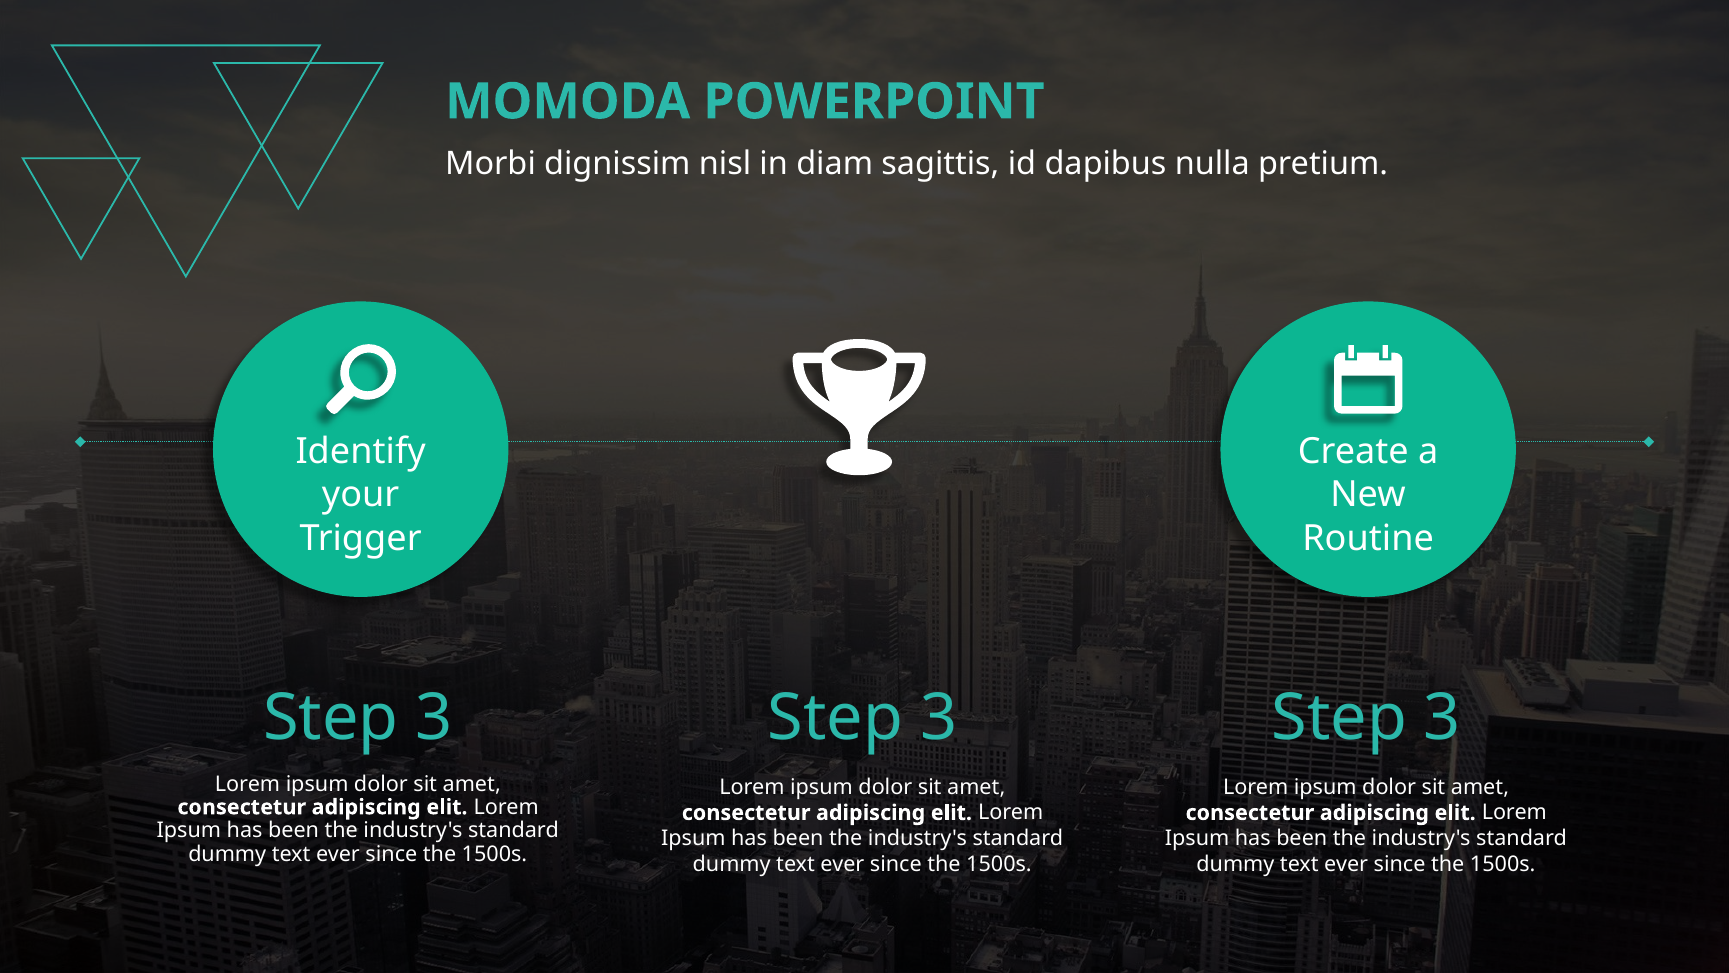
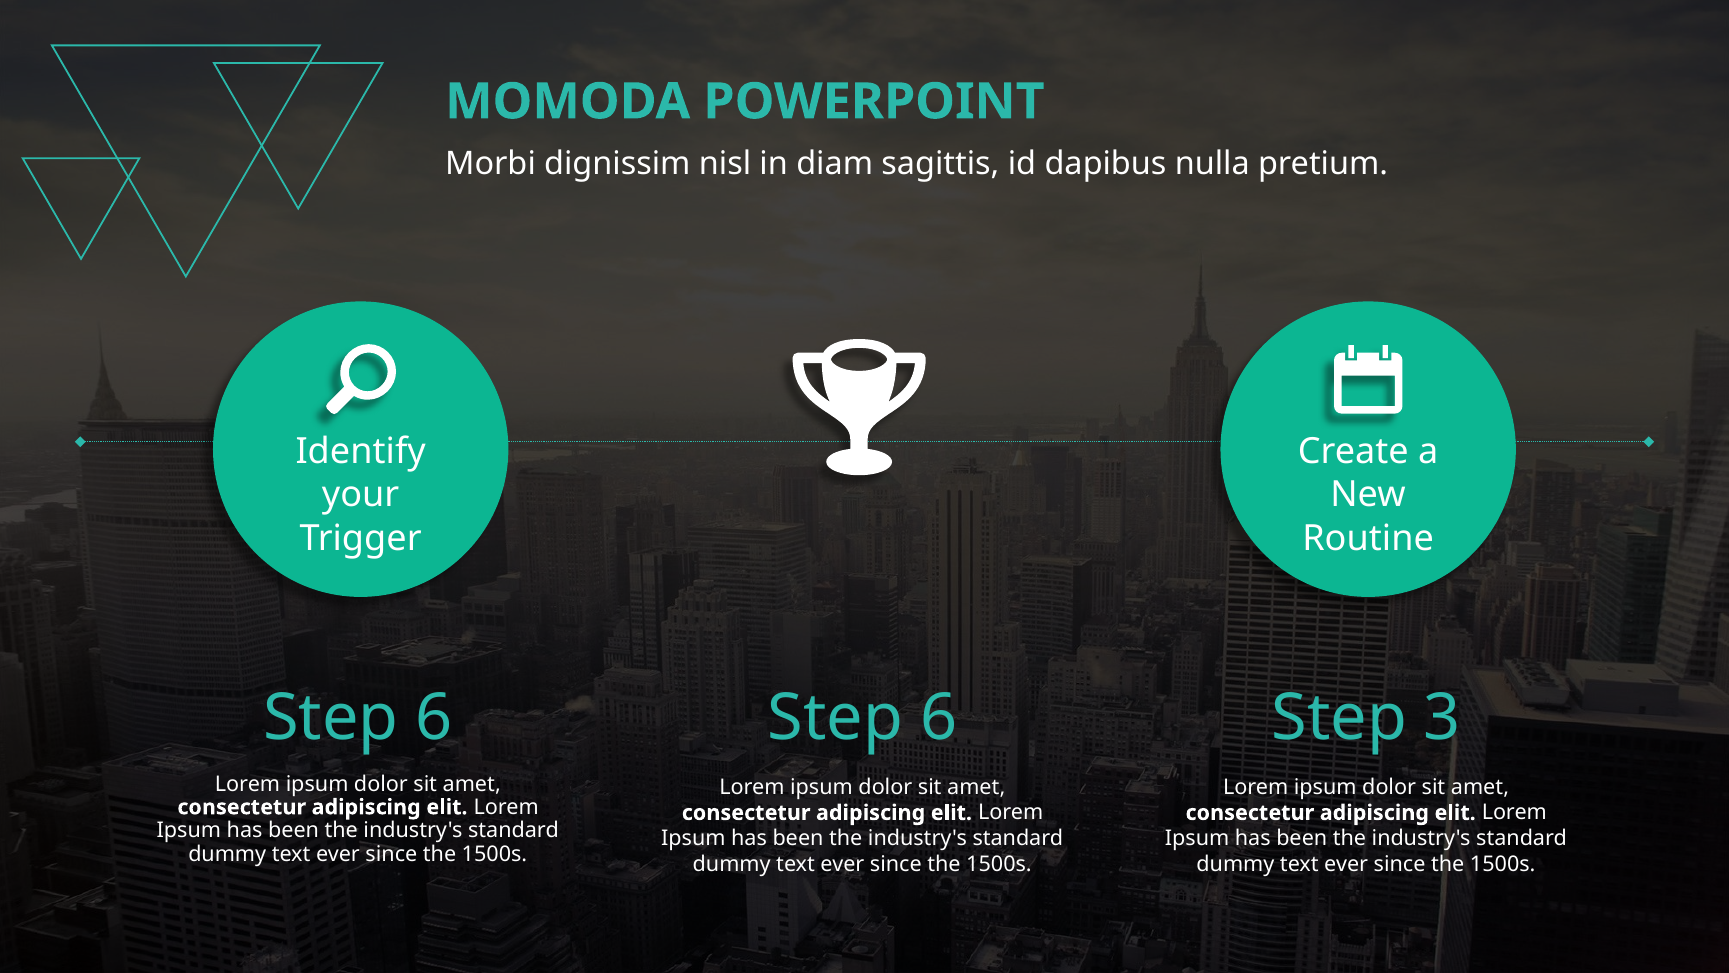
3: 3 -> 6 (434, 718)
3: 3 -> 6 (939, 718)
